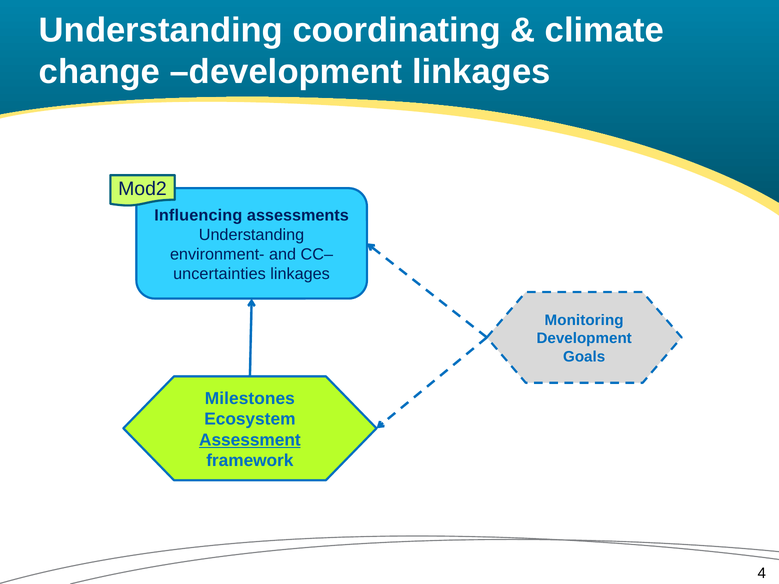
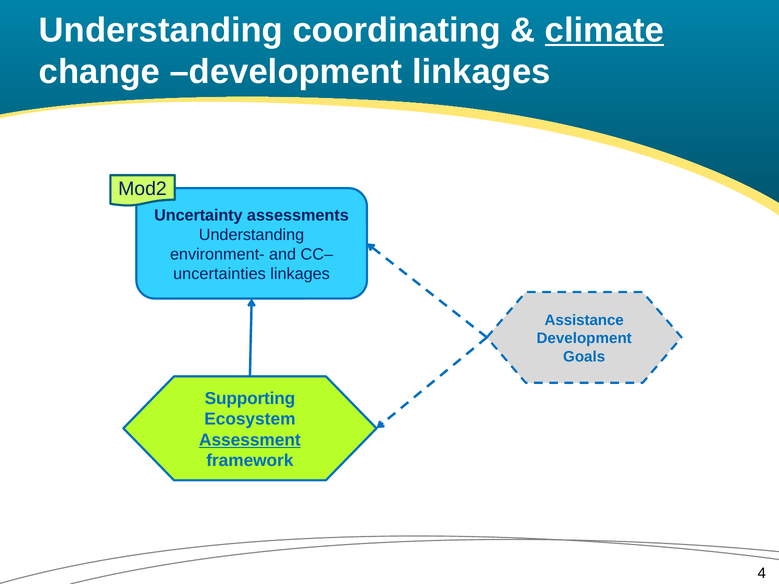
climate underline: none -> present (604, 30)
Influencing: Influencing -> Uncertainty (198, 215)
Monitoring: Monitoring -> Assistance (584, 320)
Milestones: Milestones -> Supporting (250, 399)
